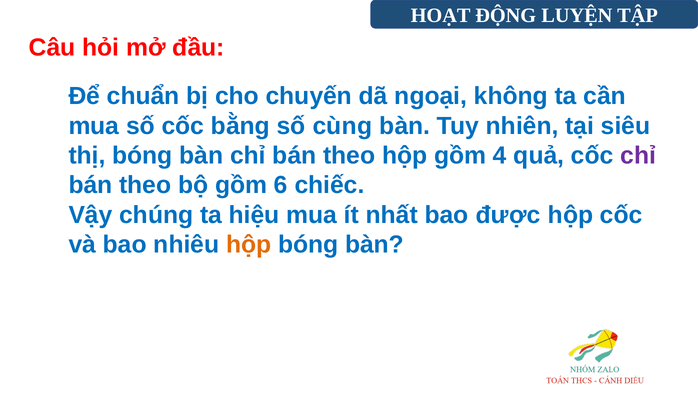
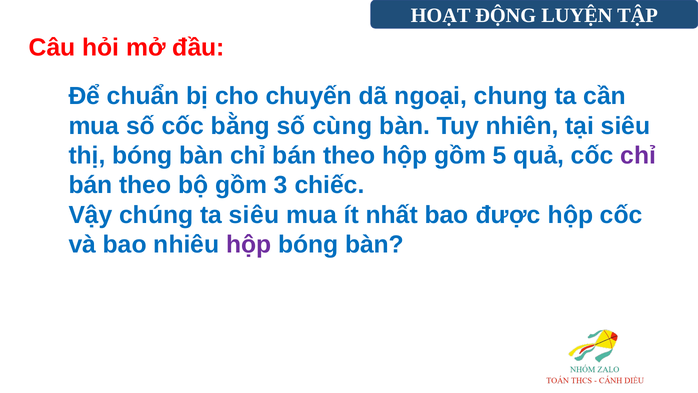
không: không -> chung (511, 96)
4: 4 -> 5 (500, 155)
6: 6 -> 3 (281, 185)
ta hiệu: hiệu -> siêu (254, 215)
hộp colour: orange -> purple (249, 244)
